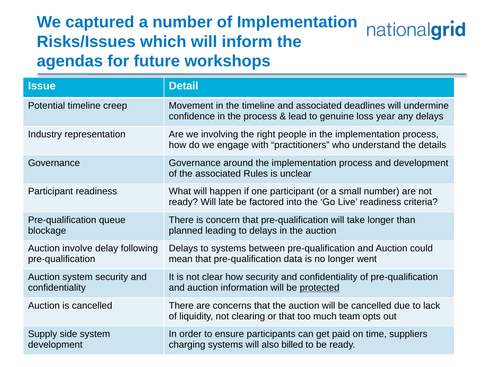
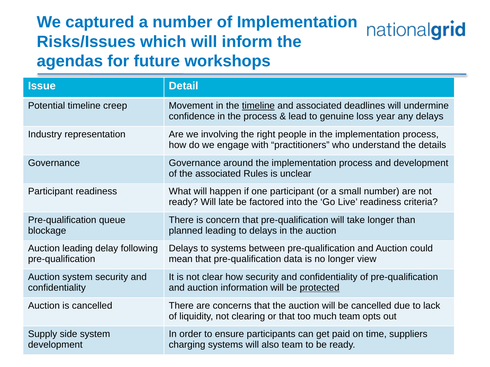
timeline underline: none -> present (258, 106)
Auction involve: involve -> leading (78, 249)
went: went -> view (367, 260)
also billed: billed -> team (292, 345)
